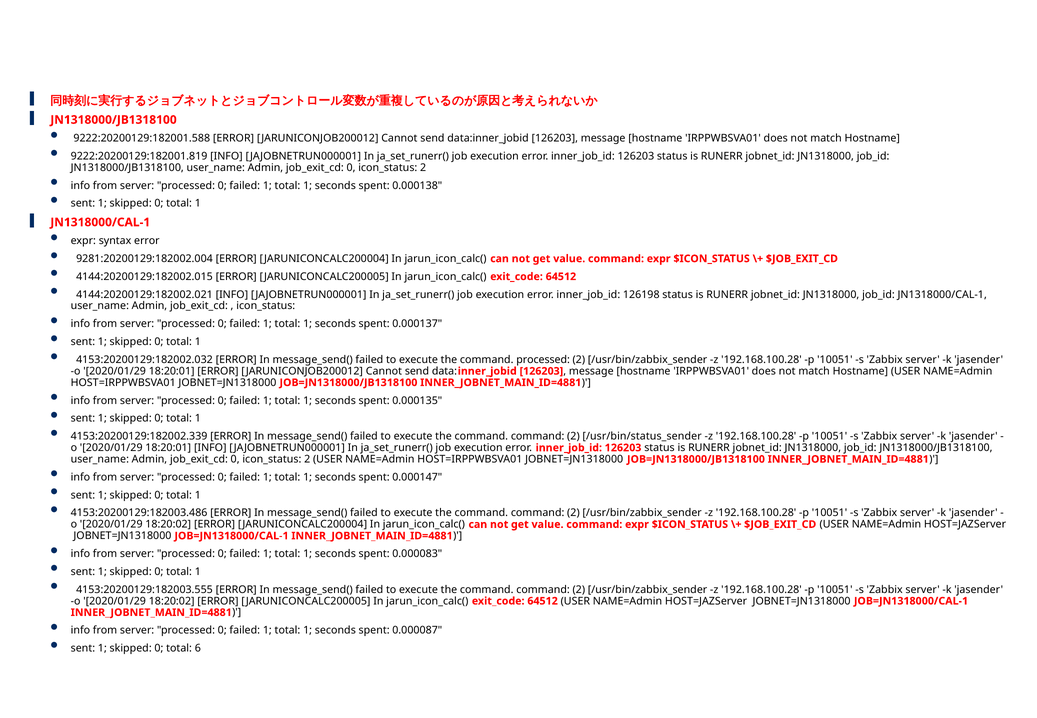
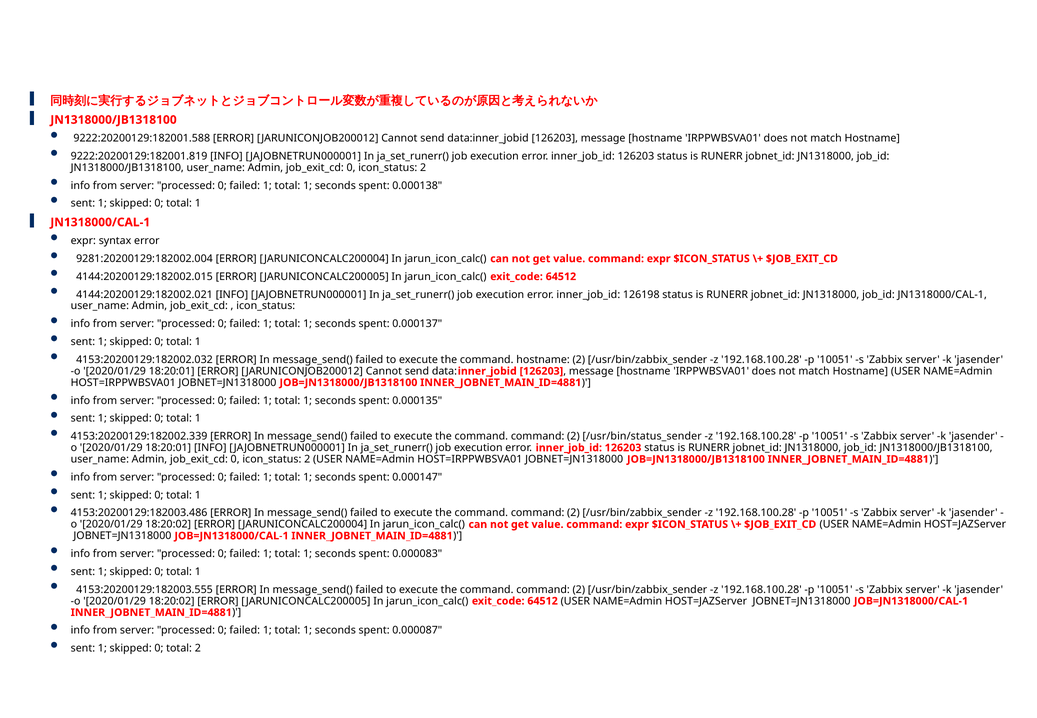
command processed: processed -> hostname (543, 360)
total 6: 6 -> 2 (198, 648)
